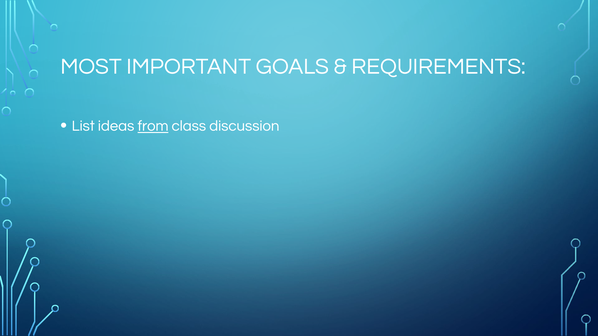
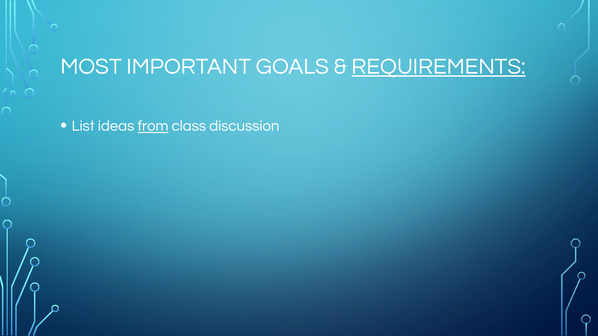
REQUIREMENTS underline: none -> present (439, 66)
